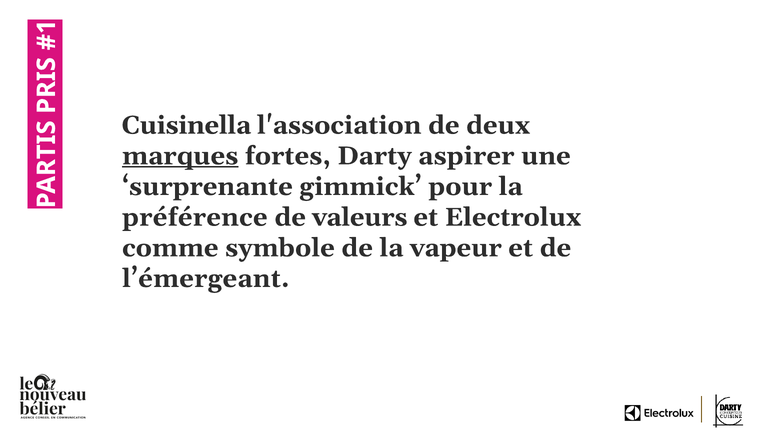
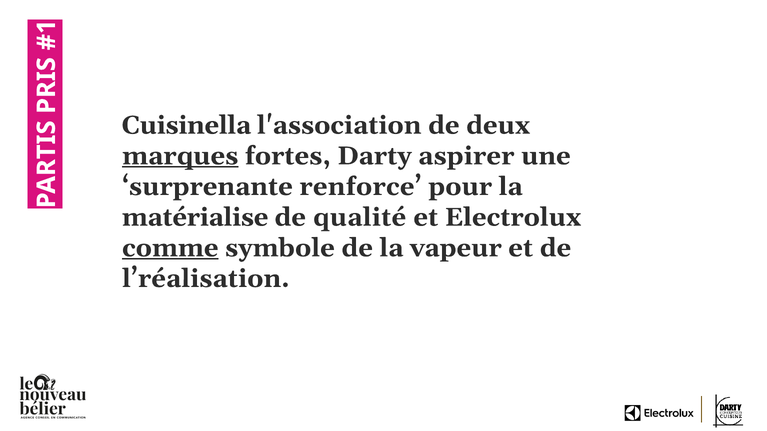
gimmick: gimmick -> renforce (360, 187)
préférence: préférence -> matérialise (195, 217)
valeurs: valeurs -> qualité (360, 217)
comme underline: none -> present (170, 248)
l’émergeant: l’émergeant -> l’réalisation (206, 279)
